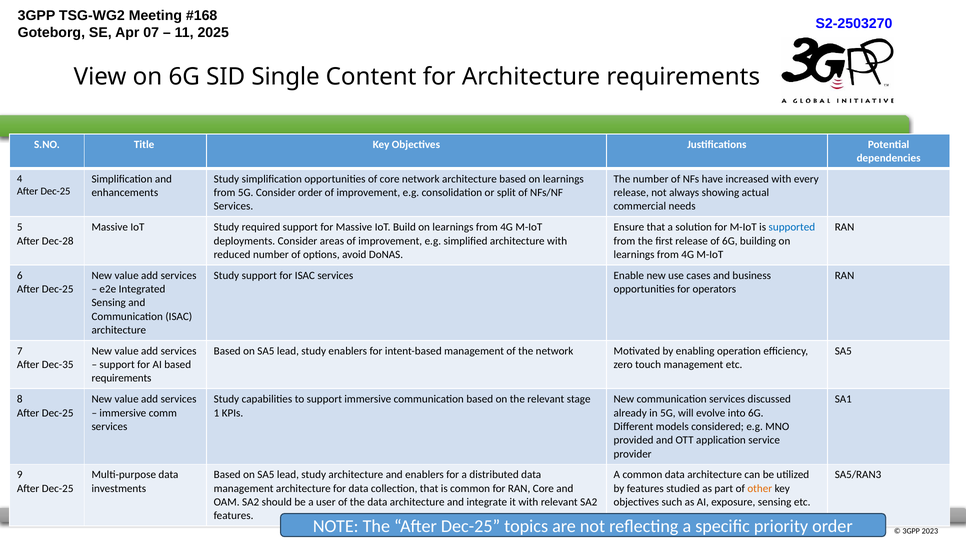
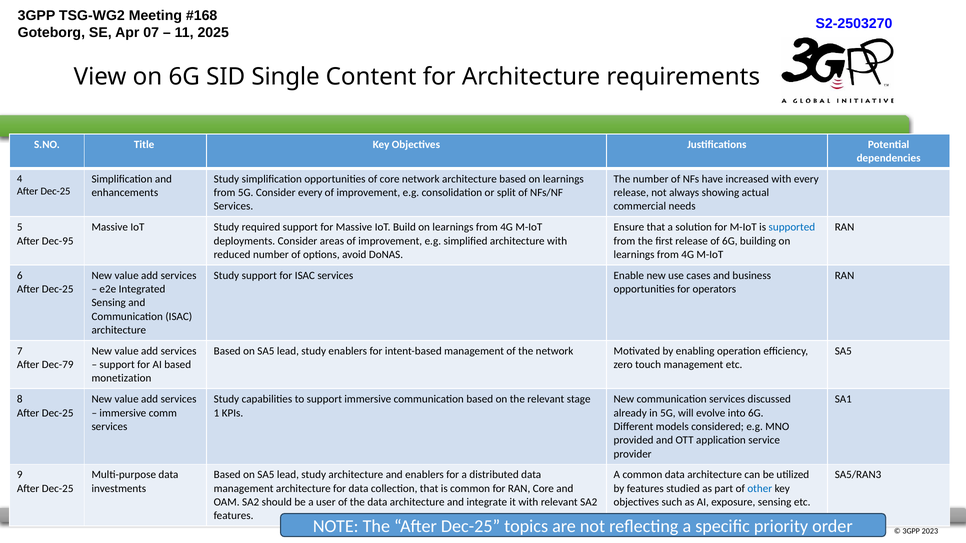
Consider order: order -> every (310, 193)
Dec-28: Dec-28 -> Dec-95 (58, 241)
Dec-35: Dec-35 -> Dec-79 (58, 365)
requirements: requirements -> monetization (121, 379)
other colour: orange -> blue (760, 489)
